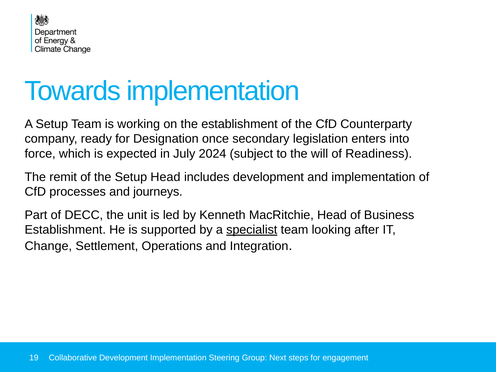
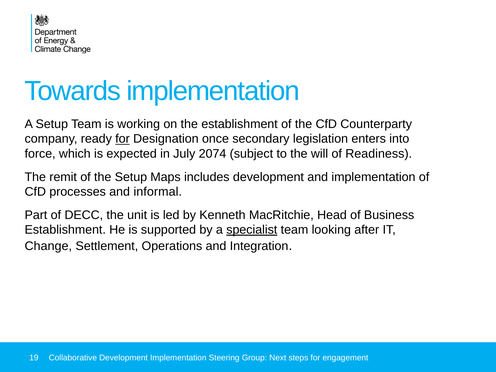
for underline: none -> present (122, 139)
2024: 2024 -> 2074 (213, 154)
Setup Head: Head -> Maps (166, 177)
journeys: journeys -> informal (158, 192)
